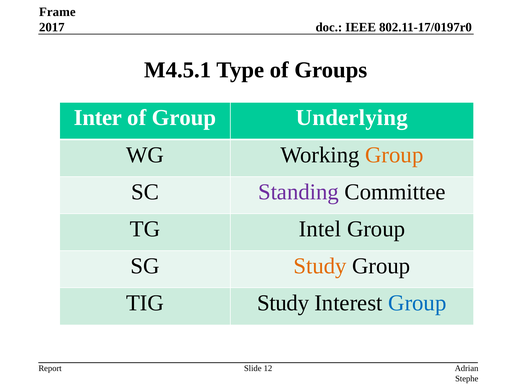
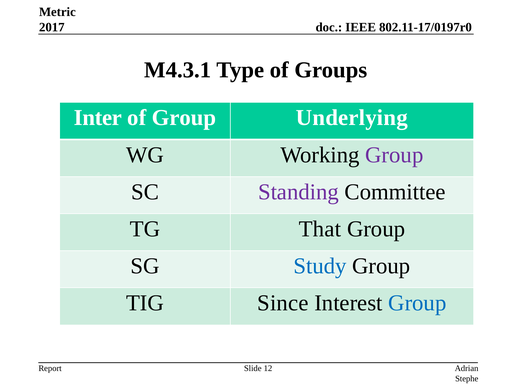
Frame: Frame -> Metric (57, 12)
M4.5.1: M4.5.1 -> M4.3.1 (178, 70)
Group colour: orange -> purple (394, 155)
TG Intel: Intel -> That (320, 229)
Study colour: orange -> blue (320, 266)
TIG Study: Study -> Since (283, 303)
